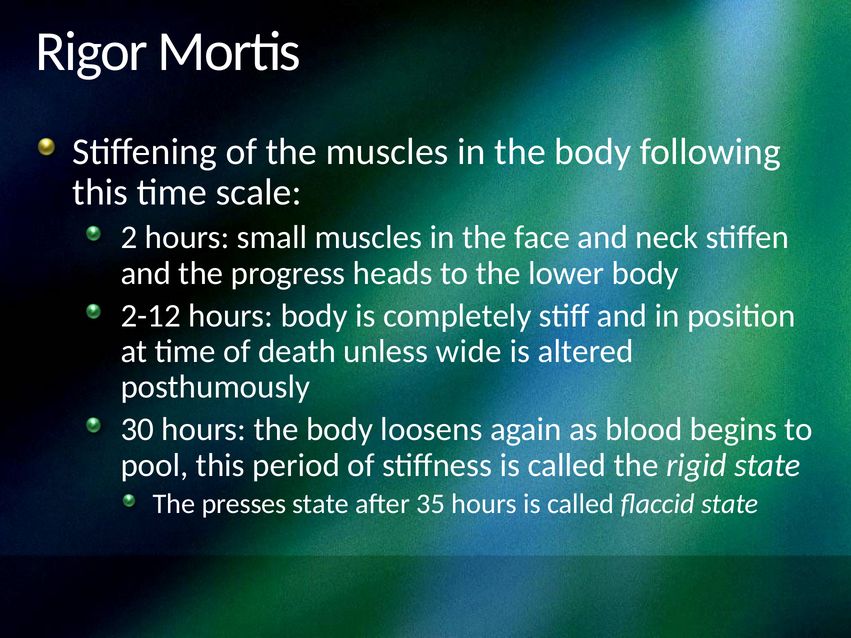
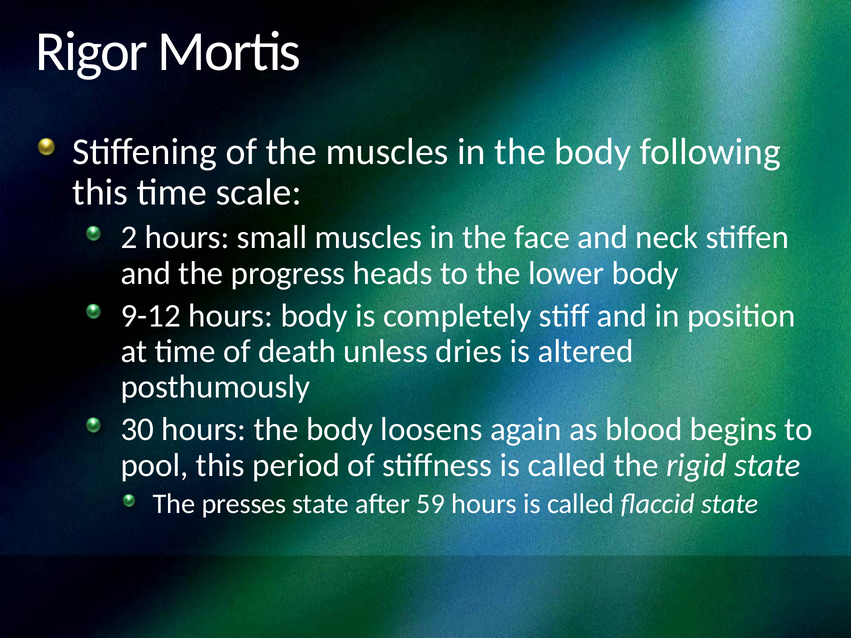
2-12: 2-12 -> 9-12 (151, 316)
wide: wide -> dries (469, 351)
35: 35 -> 59 (431, 504)
